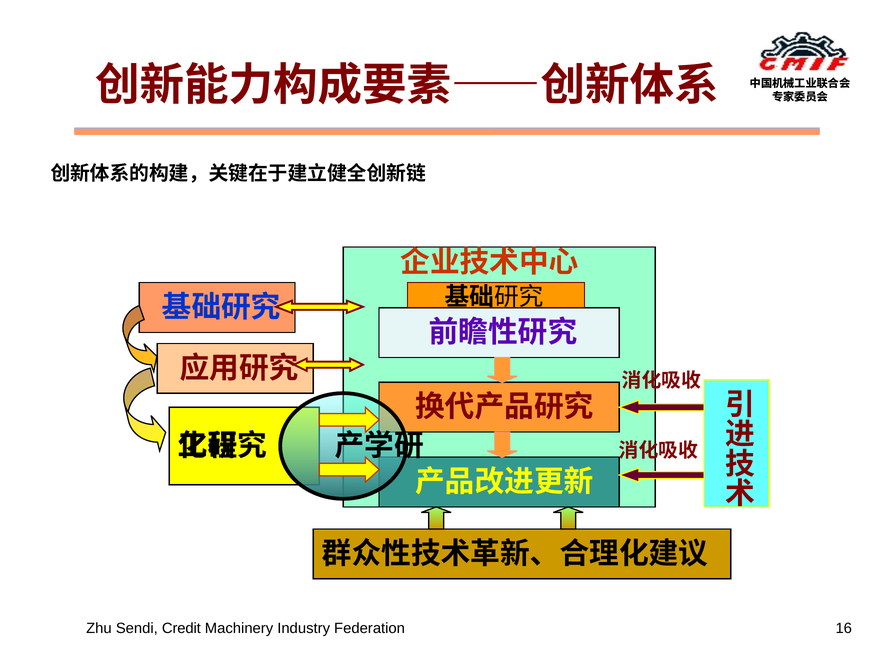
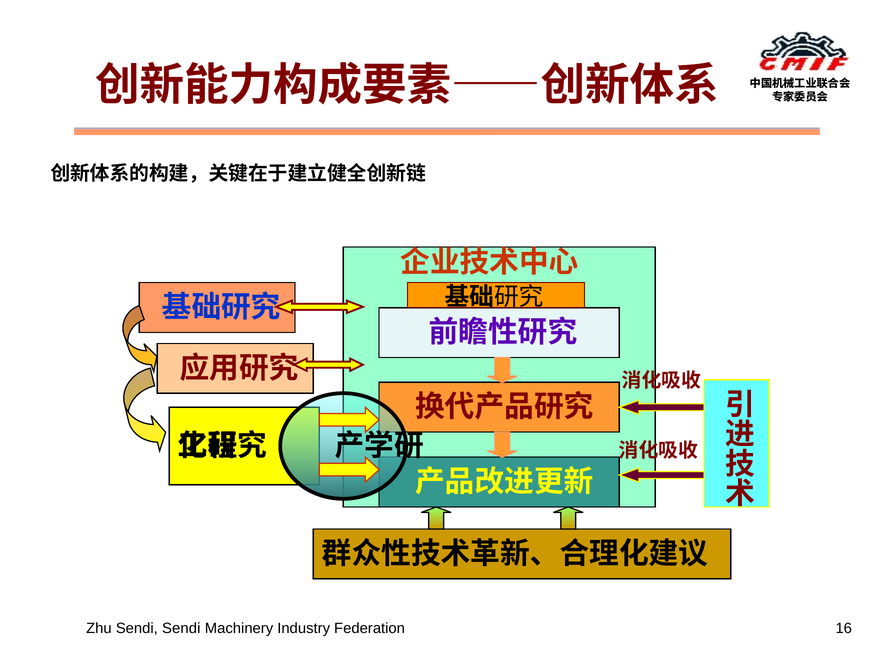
Sendi Credit: Credit -> Sendi (181, 629)
